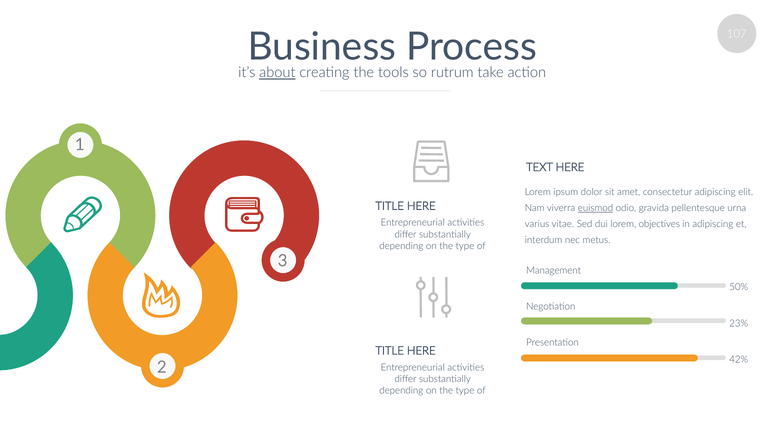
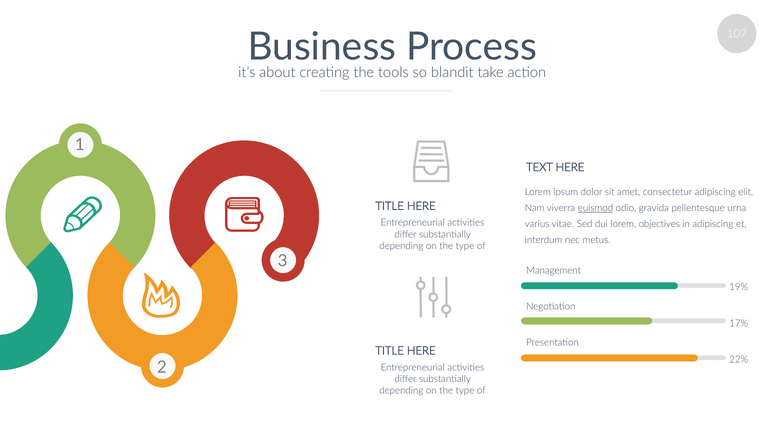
about underline: present -> none (277, 73)
rutrum: rutrum -> blandit (452, 73)
50%: 50% -> 19% (739, 287)
23%: 23% -> 17% (739, 323)
42%: 42% -> 22% (739, 359)
